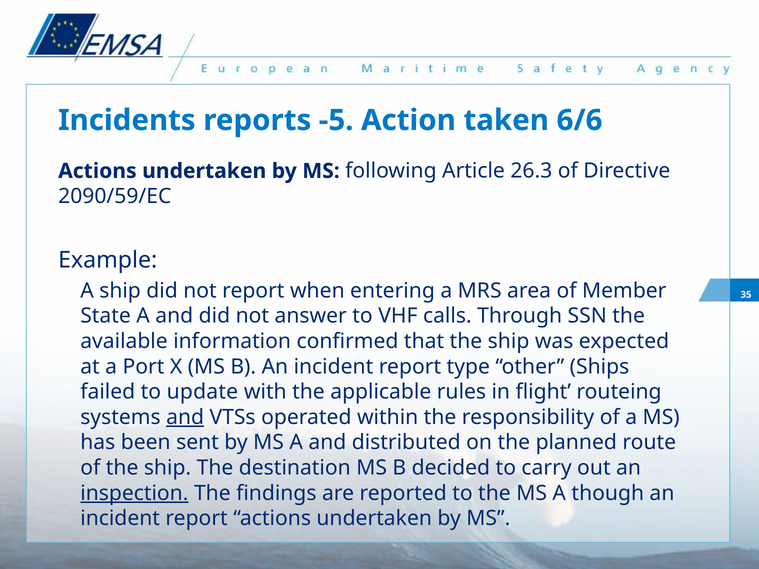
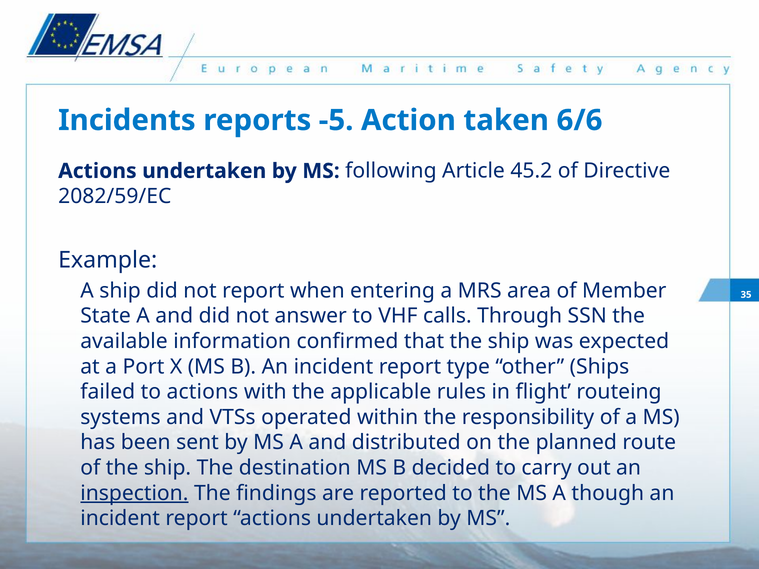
26.3: 26.3 -> 45.2 (531, 171)
2090/59/EC: 2090/59/EC -> 2082/59/EC (115, 196)
to update: update -> actions (202, 392)
and underline: present -> none (185, 417)
